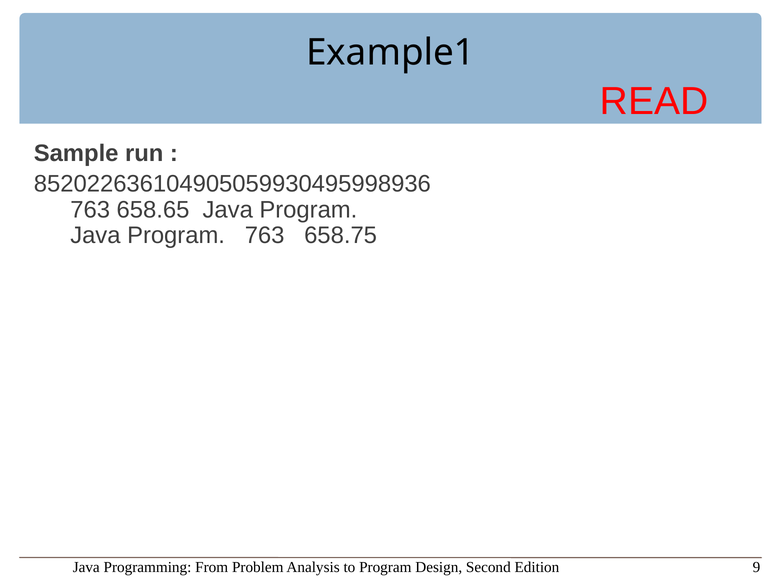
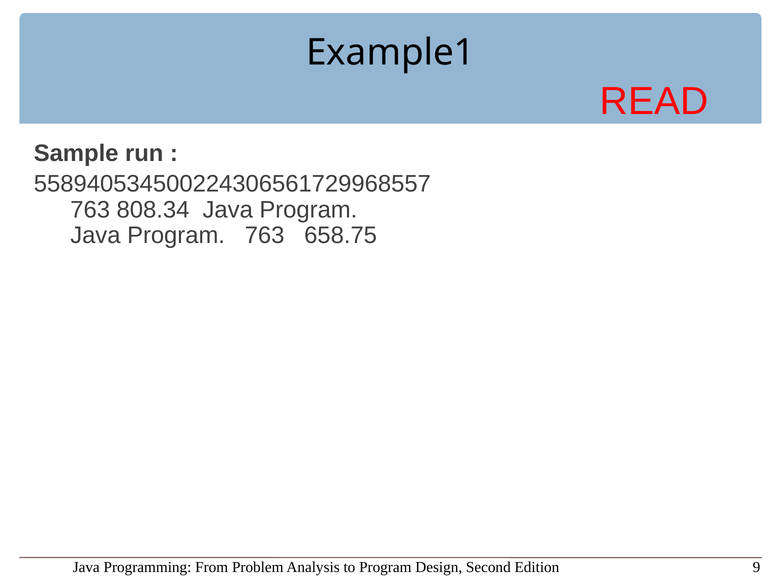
852022636104905059930495998936: 852022636104905059930495998936 -> 558940534500224306561729968557 (232, 184)
658.65: 658.65 -> 808.34 (153, 210)
